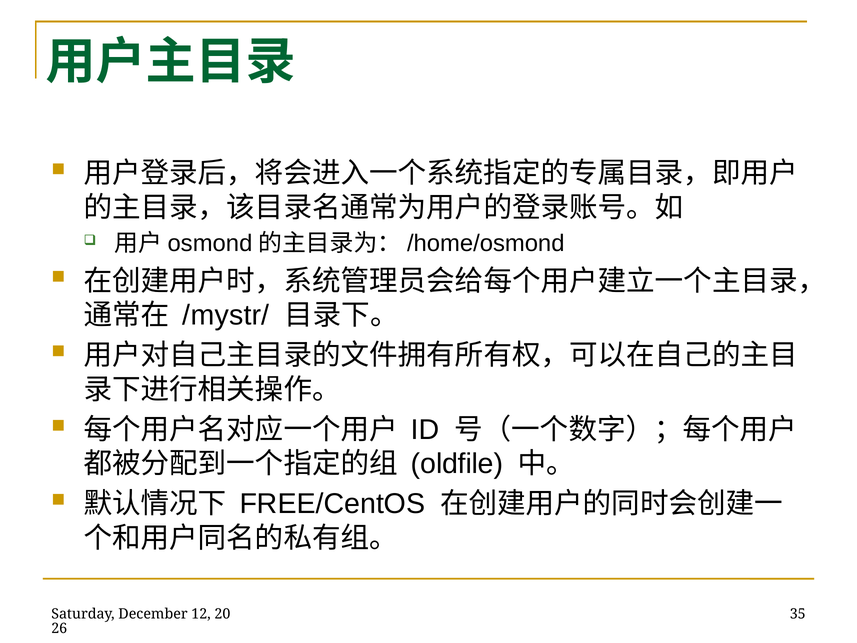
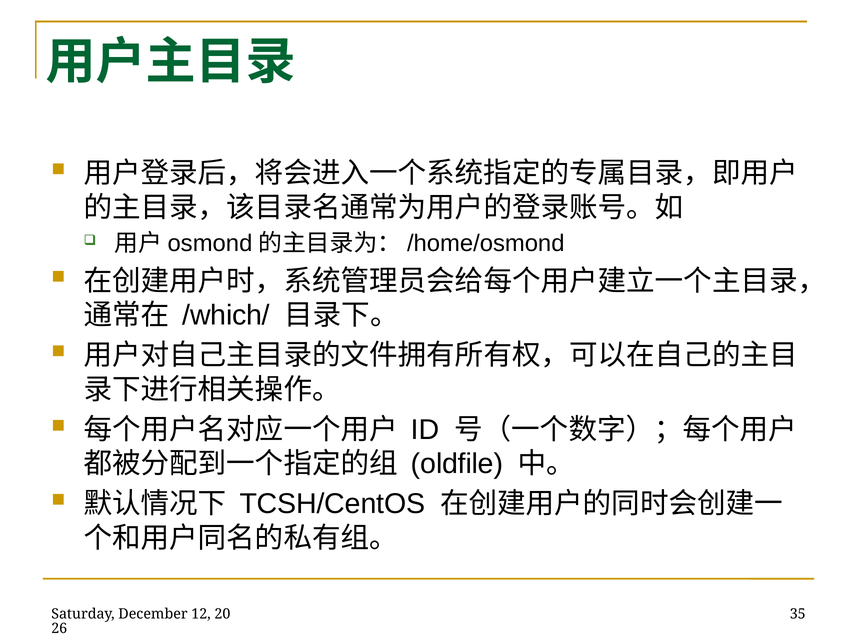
/mystr/: /mystr/ -> /which/ (226, 315)
FREE/CentOS: FREE/CentOS -> TCSH/CentOS (332, 504)
